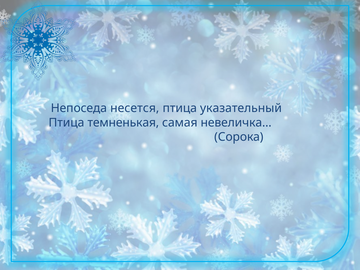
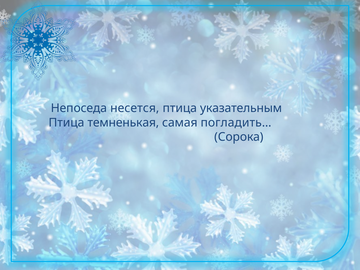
указательный: указательный -> указательным (241, 108)
невеличка…: невеличка… -> погладить… (236, 123)
